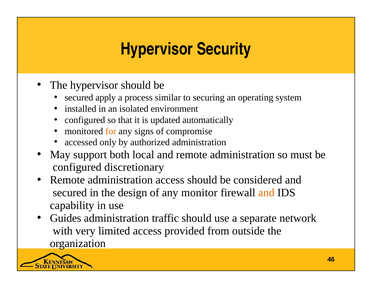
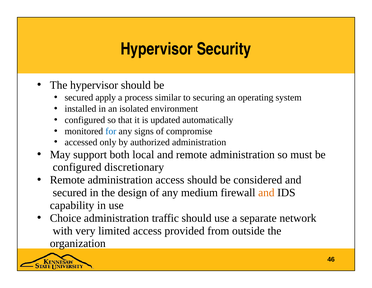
for colour: orange -> blue (111, 131)
monitor: monitor -> medium (199, 192)
Guides: Guides -> Choice (66, 218)
